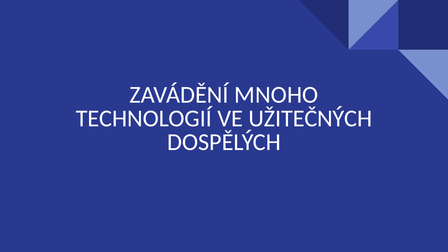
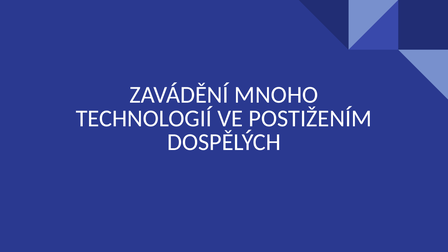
UŽITEČNÝCH: UŽITEČNÝCH -> POSTIŽENÍM (310, 118)
